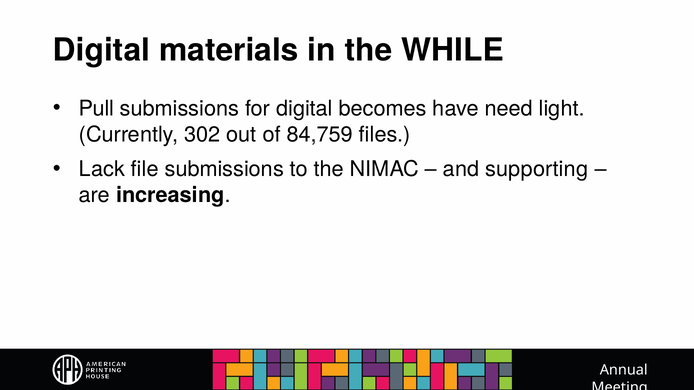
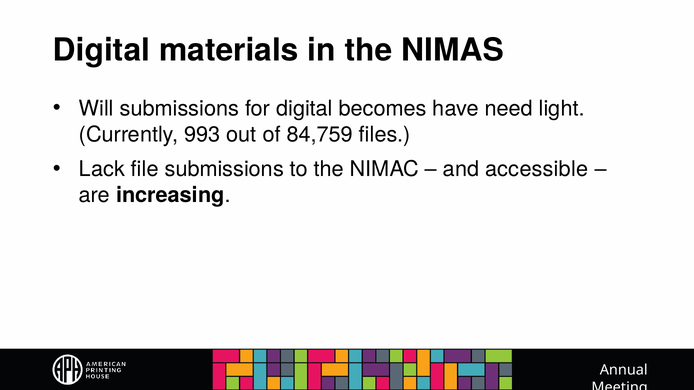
WHILE: WHILE -> NIMAS (453, 50)
Pull: Pull -> Will (96, 109)
302: 302 -> 993 (202, 135)
supporting: supporting -> accessible (537, 169)
